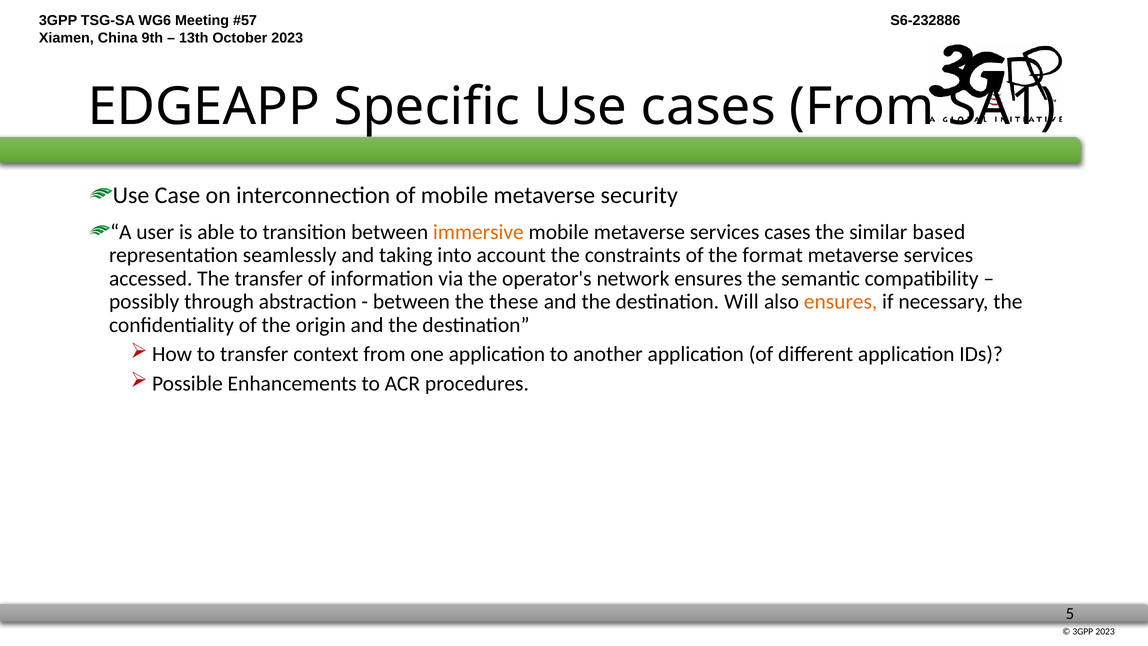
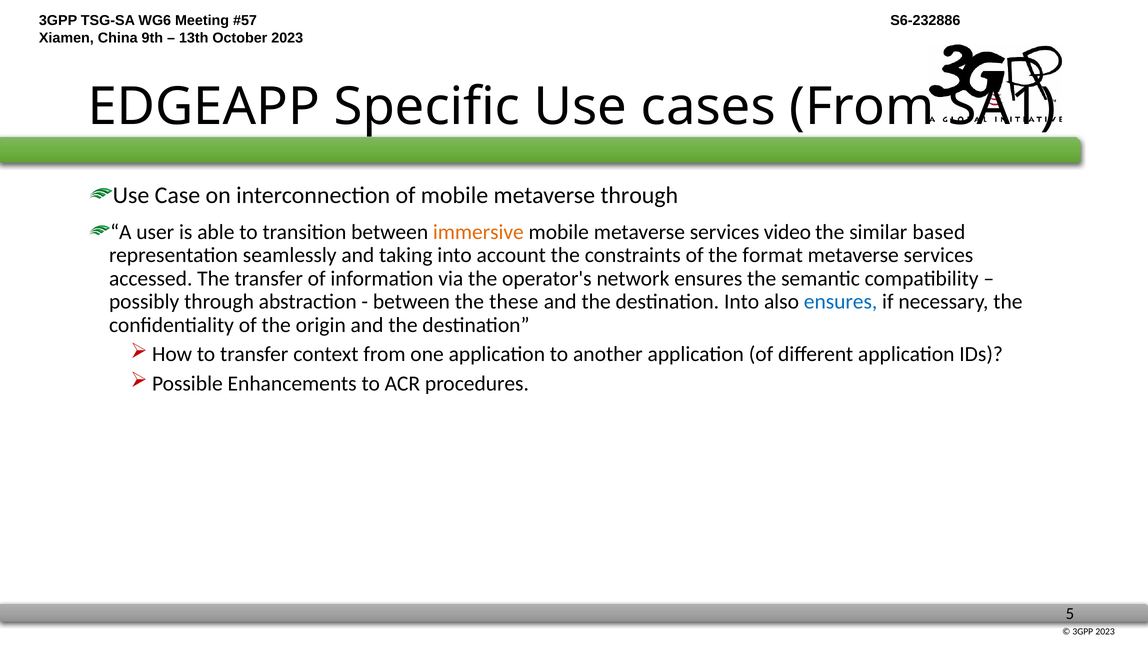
metaverse security: security -> through (639, 195)
services cases: cases -> video (787, 232)
destination Will: Will -> Into (742, 302)
ensures colour: orange -> blue (841, 302)
